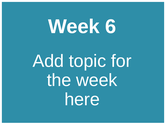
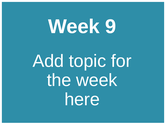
6: 6 -> 9 (111, 26)
